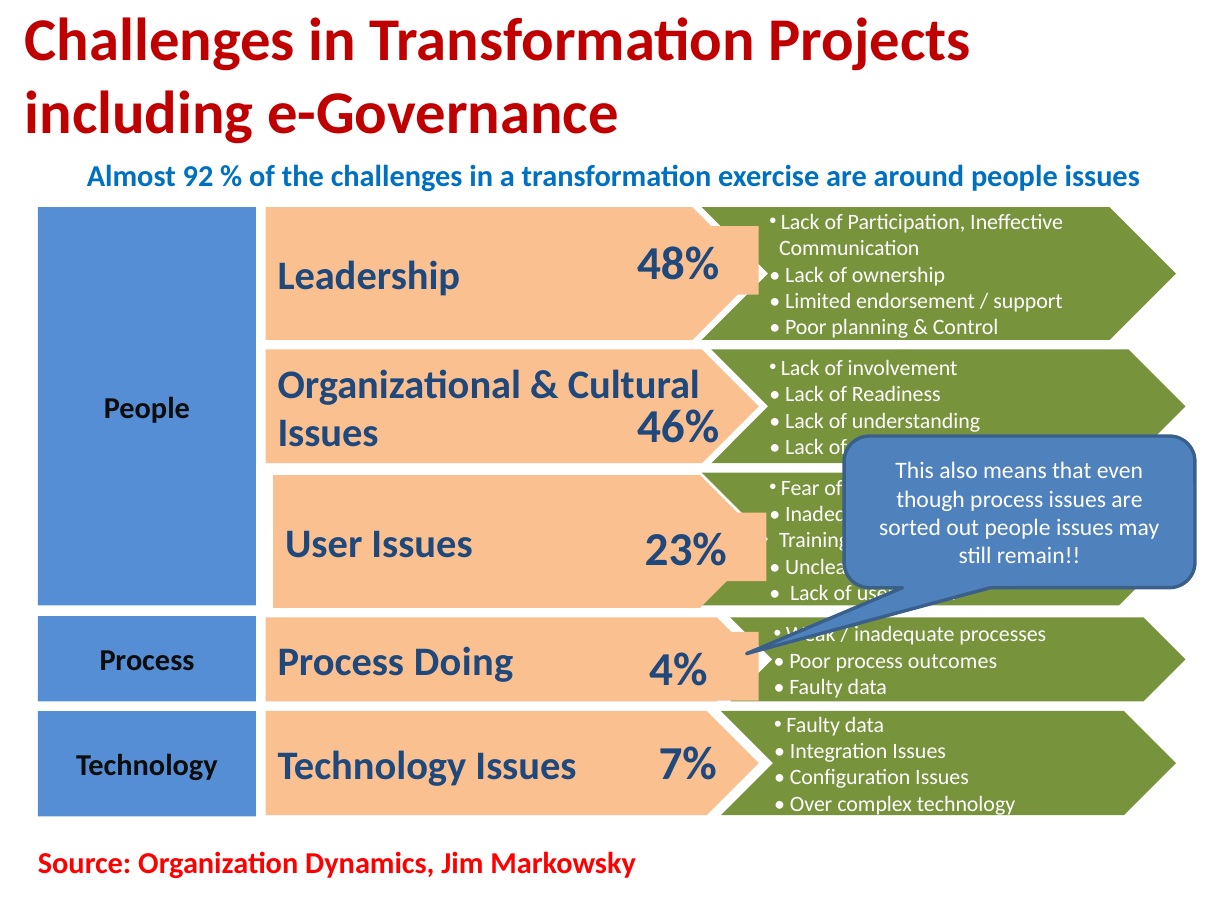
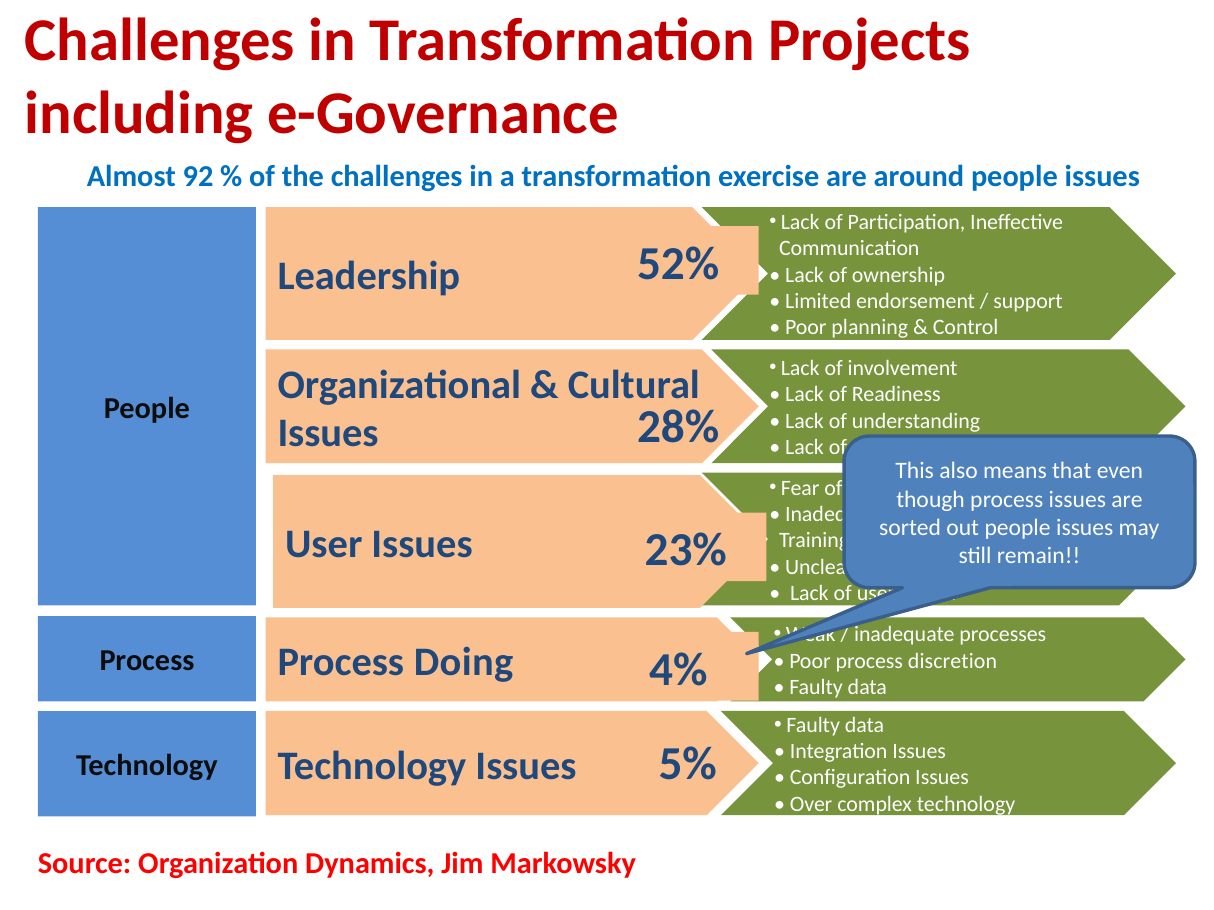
48%: 48% -> 52% (678, 264)
46%: 46% -> 28% (678, 427)
outcomes: outcomes -> discretion (953, 661)
7%: 7% -> 5% (688, 765)
